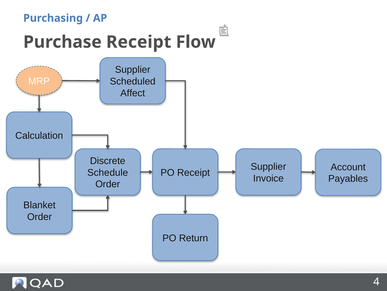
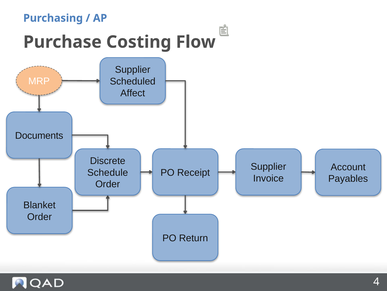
Purchase Receipt: Receipt -> Costing (139, 42)
Calculation: Calculation -> Documents (39, 135)
